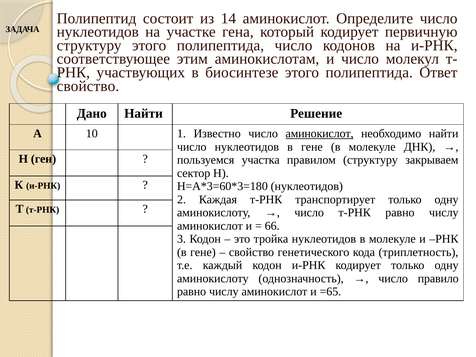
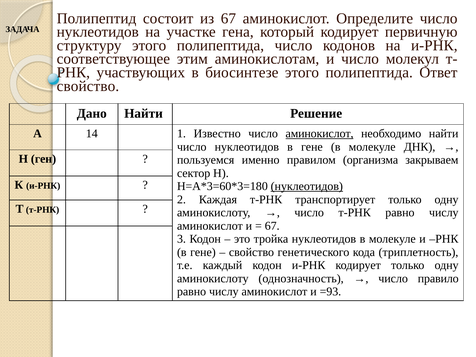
из 14: 14 -> 67 (228, 18)
10: 10 -> 14 (92, 134)
участка: участка -> именно (261, 160)
правилом структуру: структуру -> организма (371, 160)
нуклеотидов underline: none -> present (307, 186)
66: 66 -> 67 (272, 226)
=65: =65 -> =93 (330, 292)
